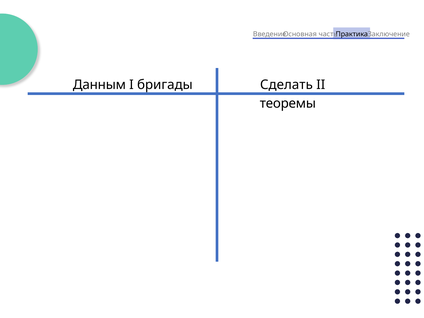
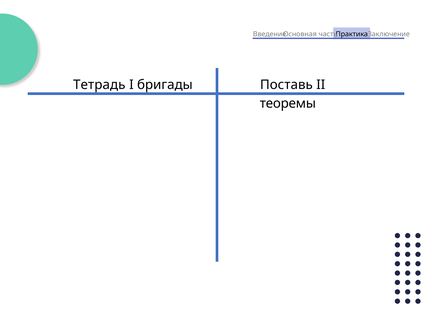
Данным: Данным -> Тетрадь (99, 85)
Сделать: Сделать -> Поставь (286, 85)
